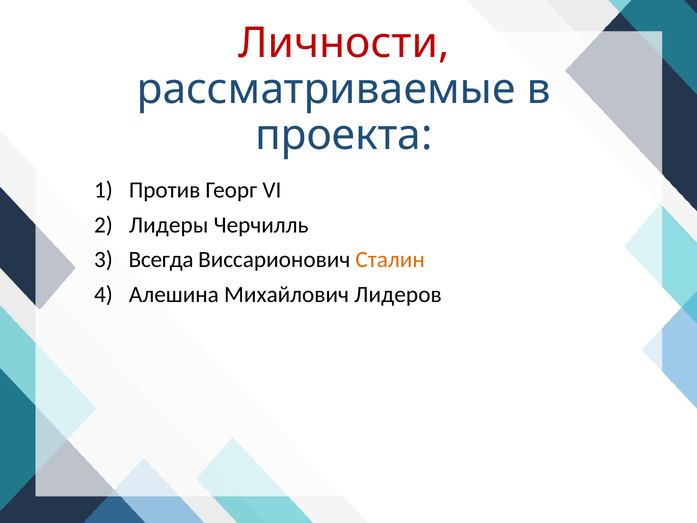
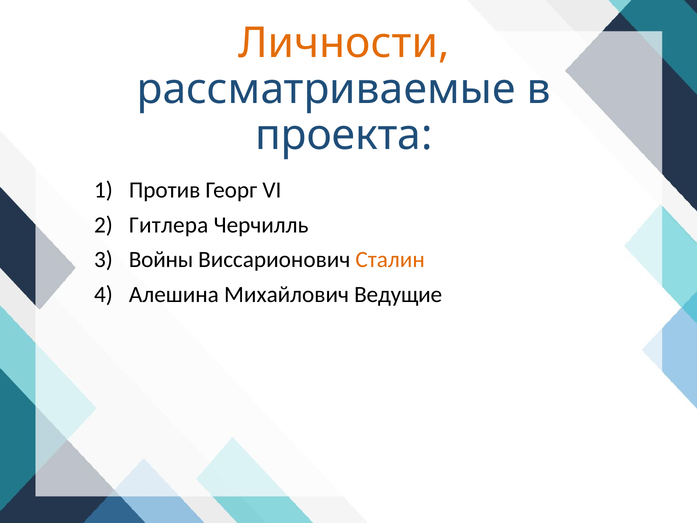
Личности colour: red -> orange (344, 43)
Лидеры: Лидеры -> Гитлера (169, 225)
Всегда: Всегда -> Войны (161, 260)
Лидеров: Лидеров -> Ведущие (398, 294)
